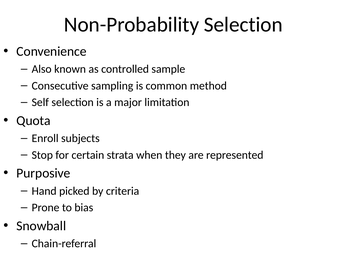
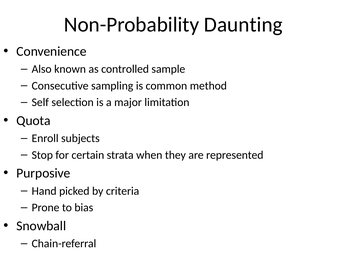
Non-Probability Selection: Selection -> Daunting (243, 25)
